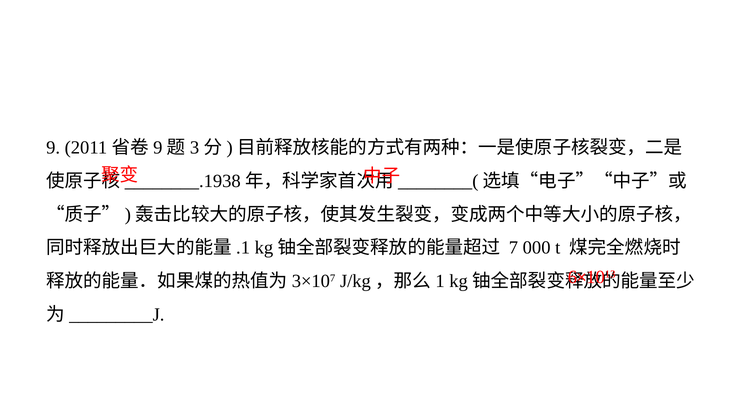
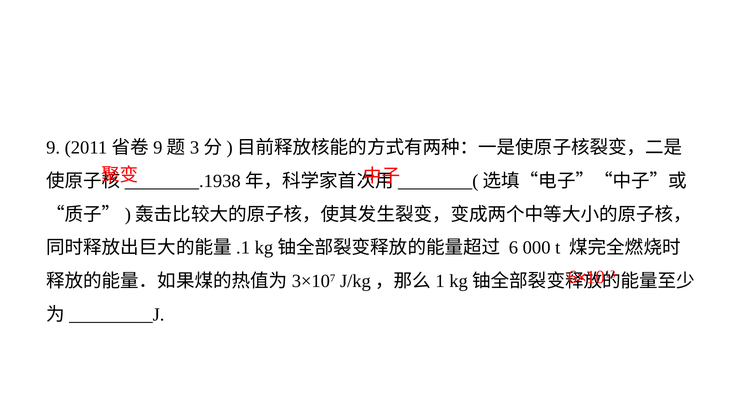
7: 7 -> 6 (513, 248)
